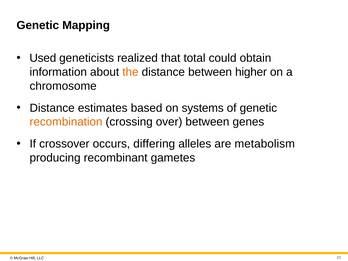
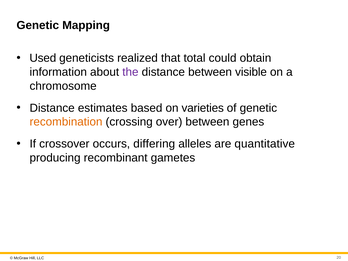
the colour: orange -> purple (130, 72)
higher: higher -> visible (251, 72)
systems: systems -> varieties (203, 108)
metabolism: metabolism -> quantitative (265, 144)
